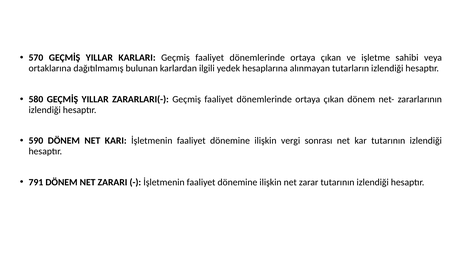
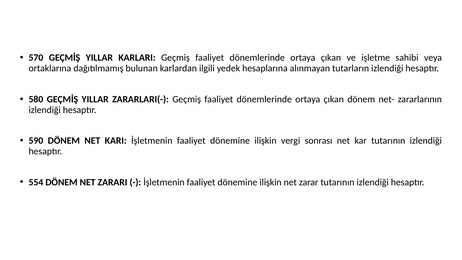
791: 791 -> 554 (36, 182)
